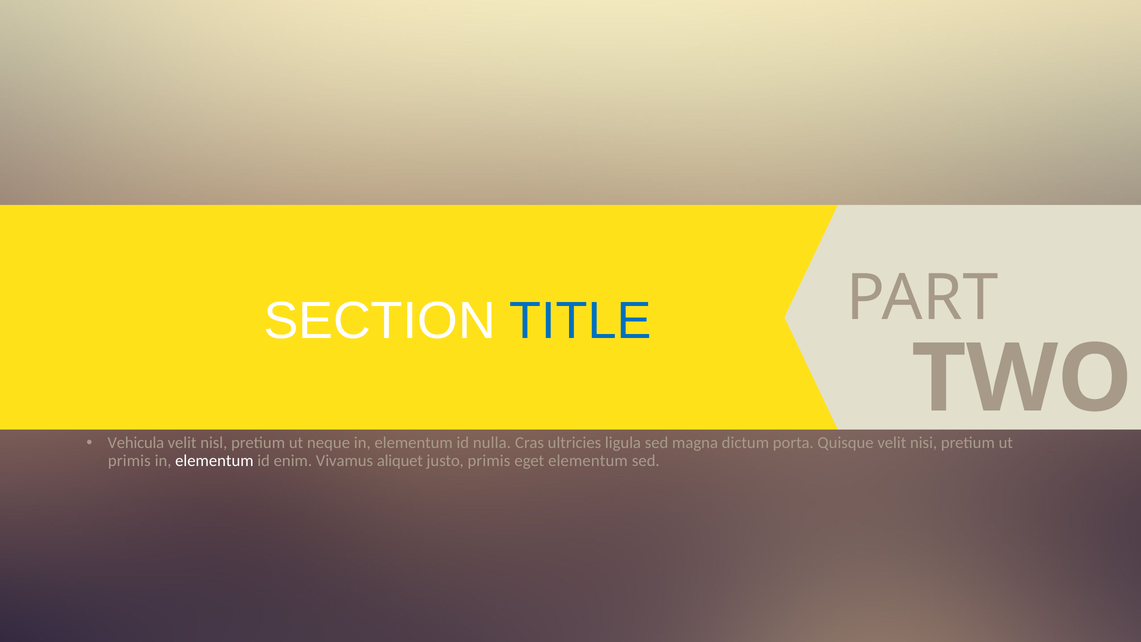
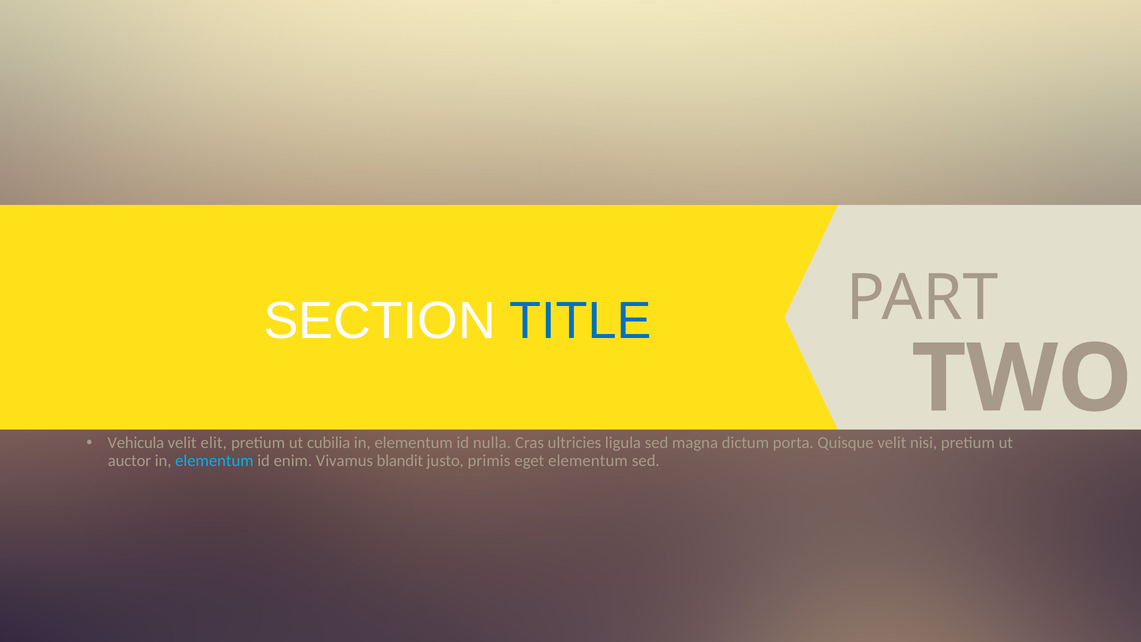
nisl: nisl -> elit (214, 443)
neque: neque -> cubilia (329, 443)
primis: primis -> auctor (129, 461)
elementum colour: white -> light blue (214, 461)
aliquet: aliquet -> blandit (400, 461)
